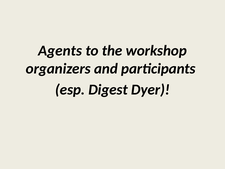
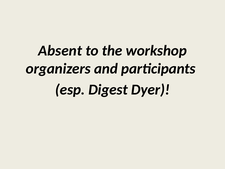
Agents: Agents -> Absent (60, 51)
